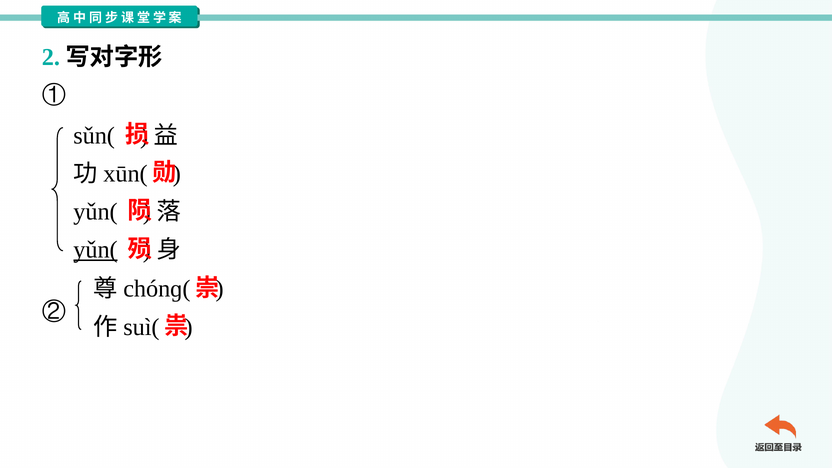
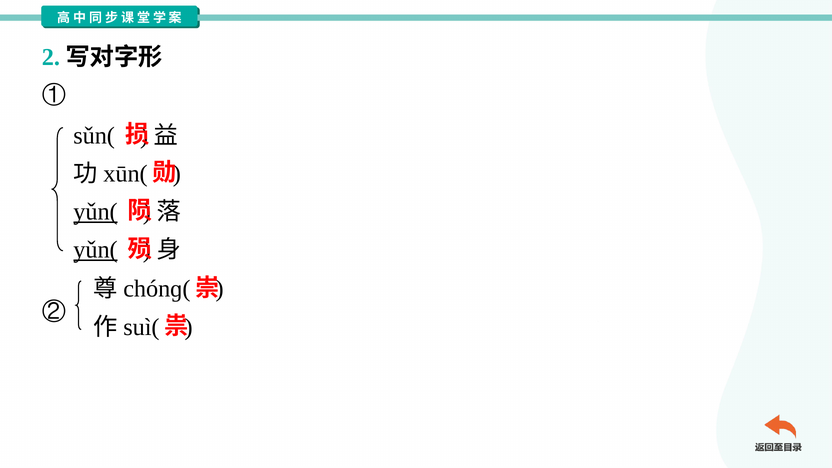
yǔn( underline: none -> present (95, 212)
